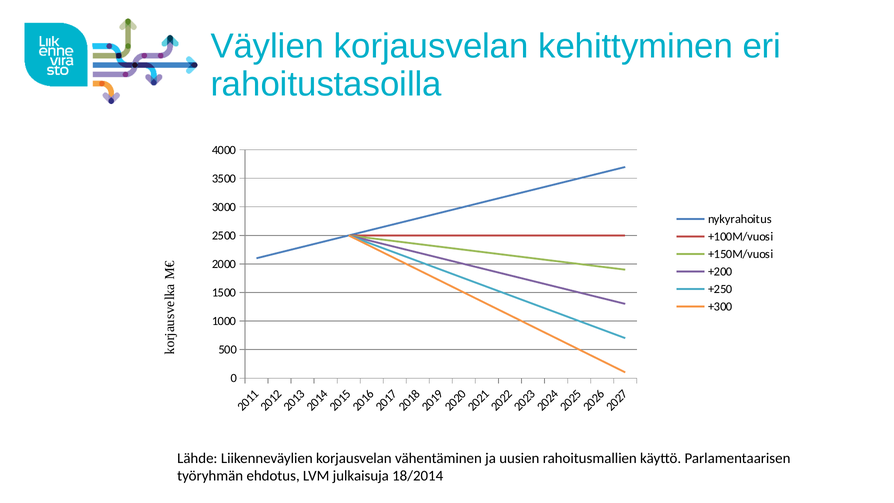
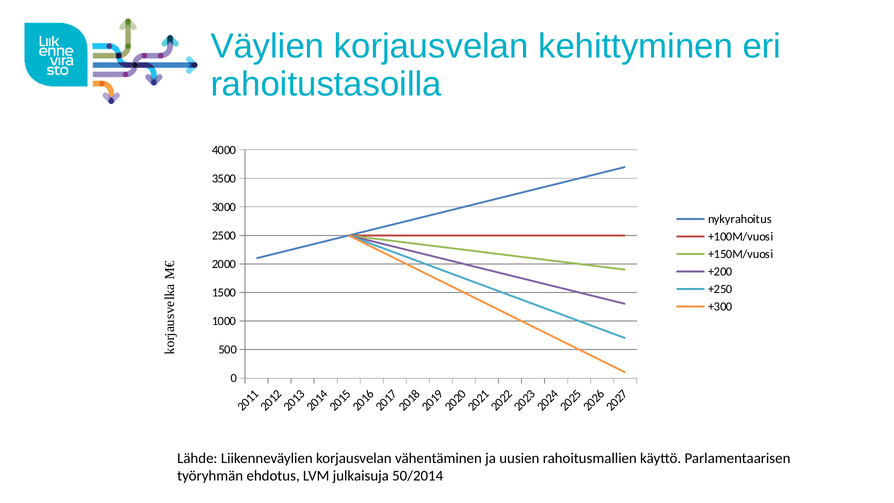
18/2014: 18/2014 -> 50/2014 (418, 476)
